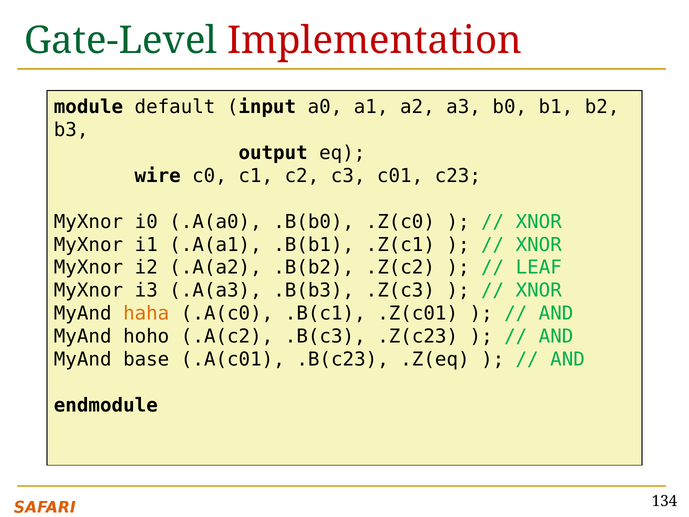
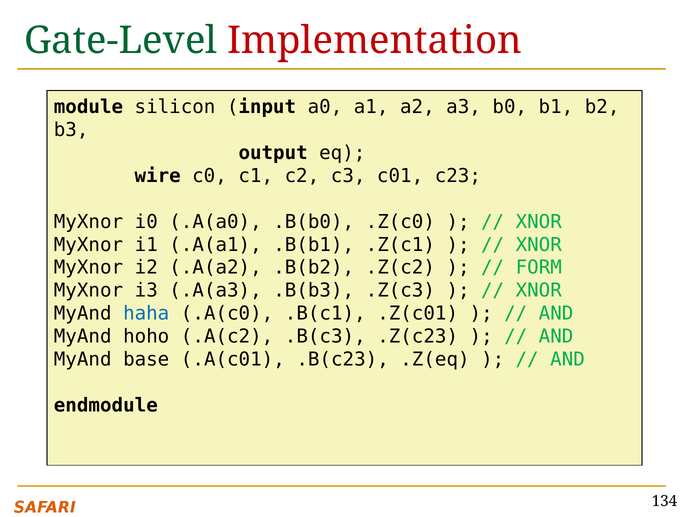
default: default -> silicon (175, 107)
LEAF: LEAF -> FORM (539, 268)
haha colour: orange -> blue (146, 313)
